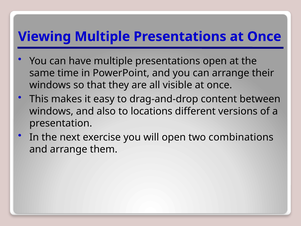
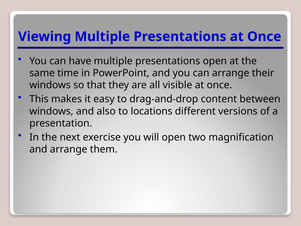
combinations: combinations -> magnification (241, 137)
